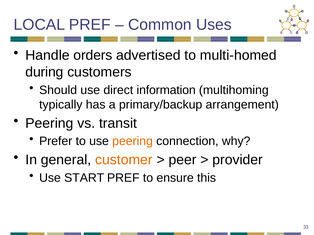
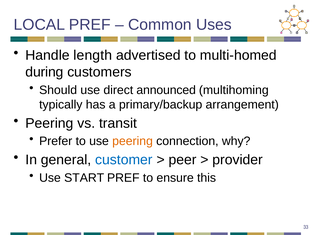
orders: orders -> length (93, 55)
information: information -> announced (166, 90)
customer colour: orange -> blue (124, 160)
